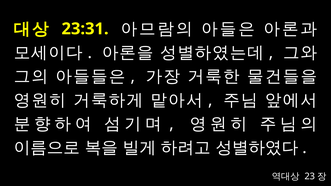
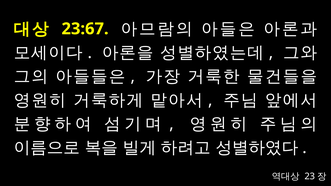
23:31: 23:31 -> 23:67 (85, 29)
